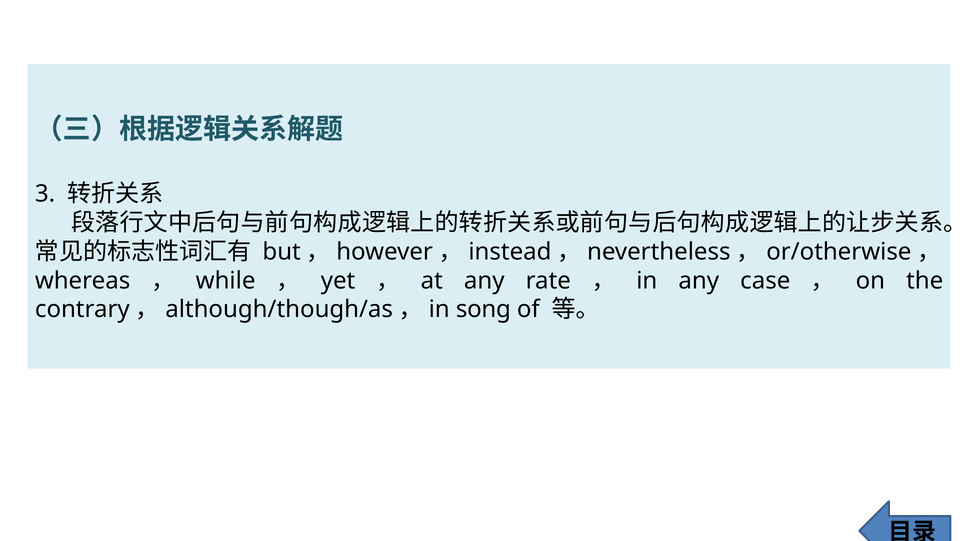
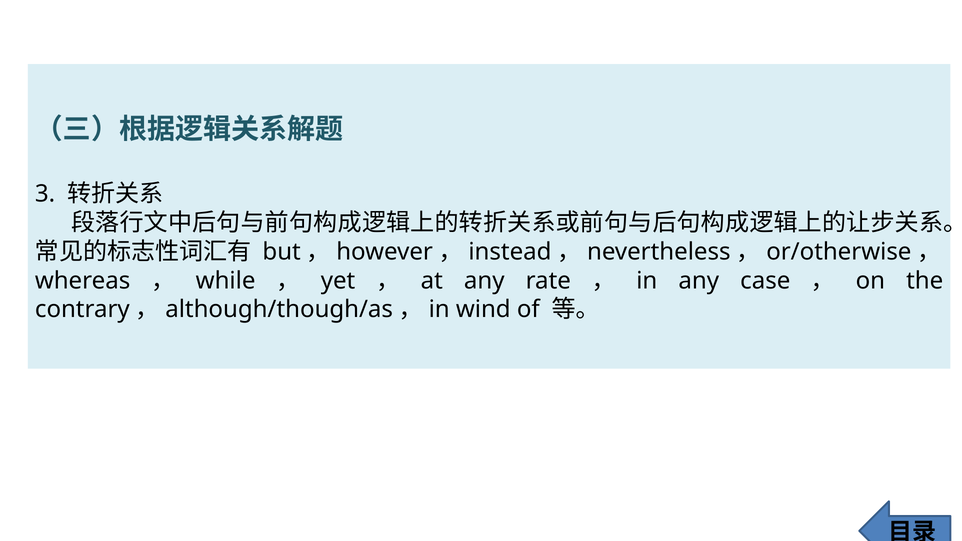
song: song -> wind (483, 310)
